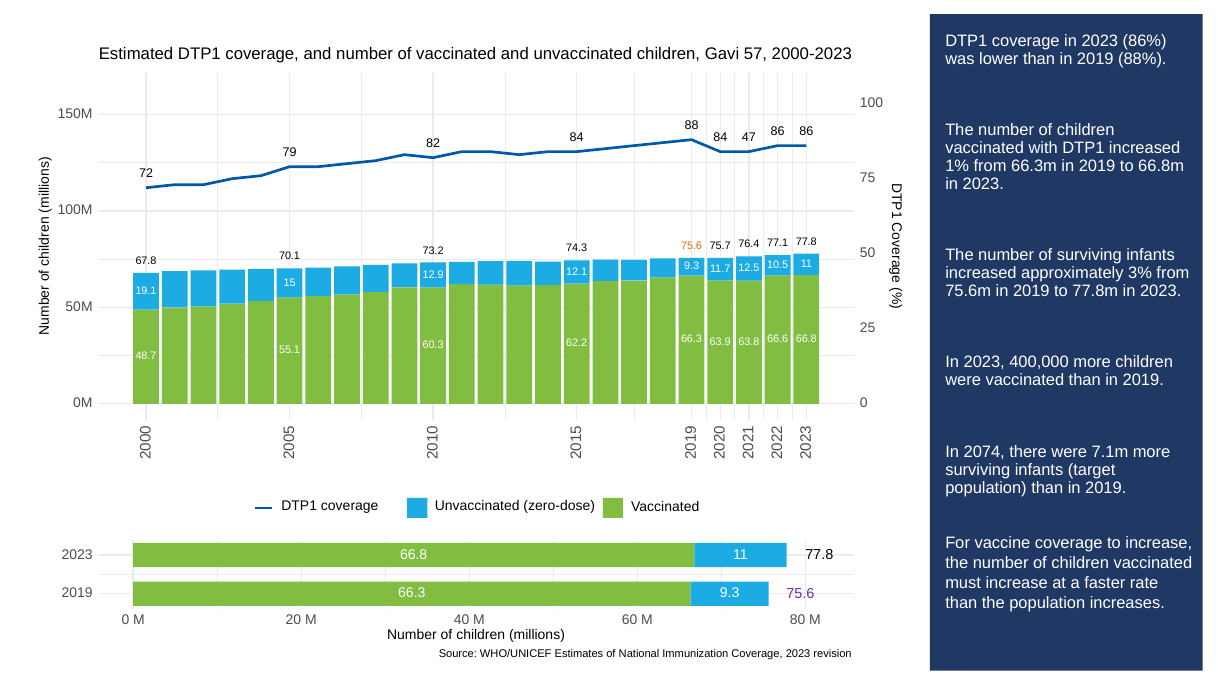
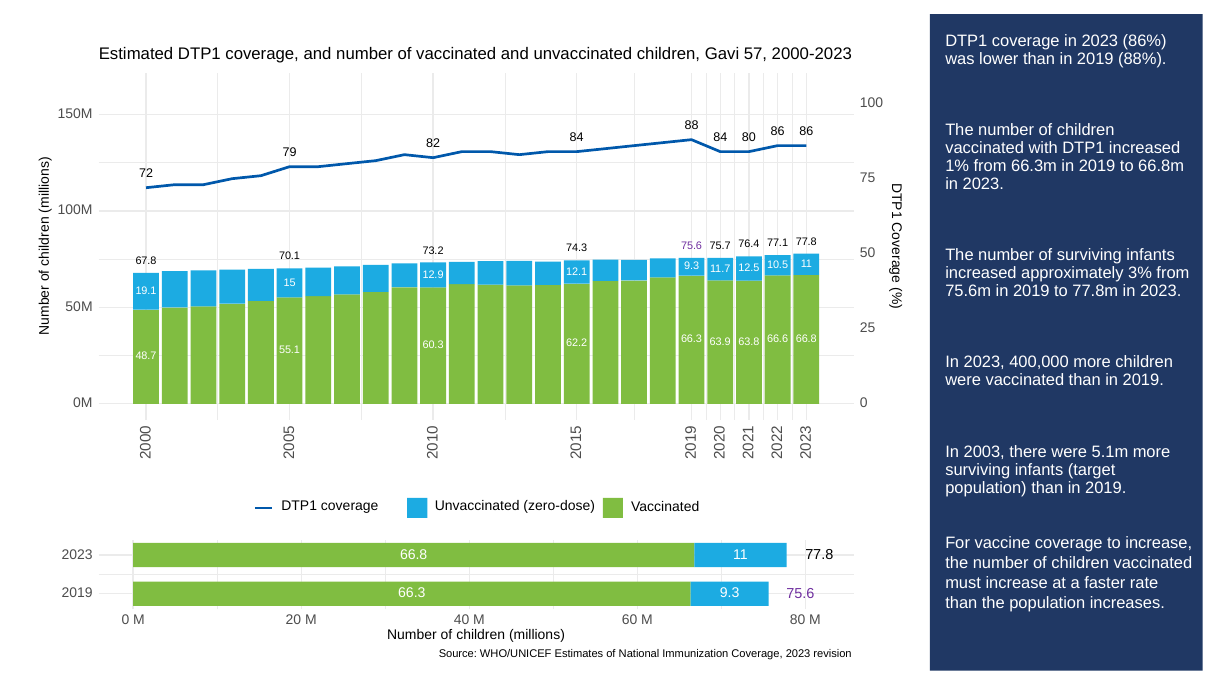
84 47: 47 -> 80 (749, 138)
75.6 colour: orange -> purple (692, 246)
2074: 2074 -> 2003 (984, 452)
7.1m: 7.1m -> 5.1m (1110, 452)
